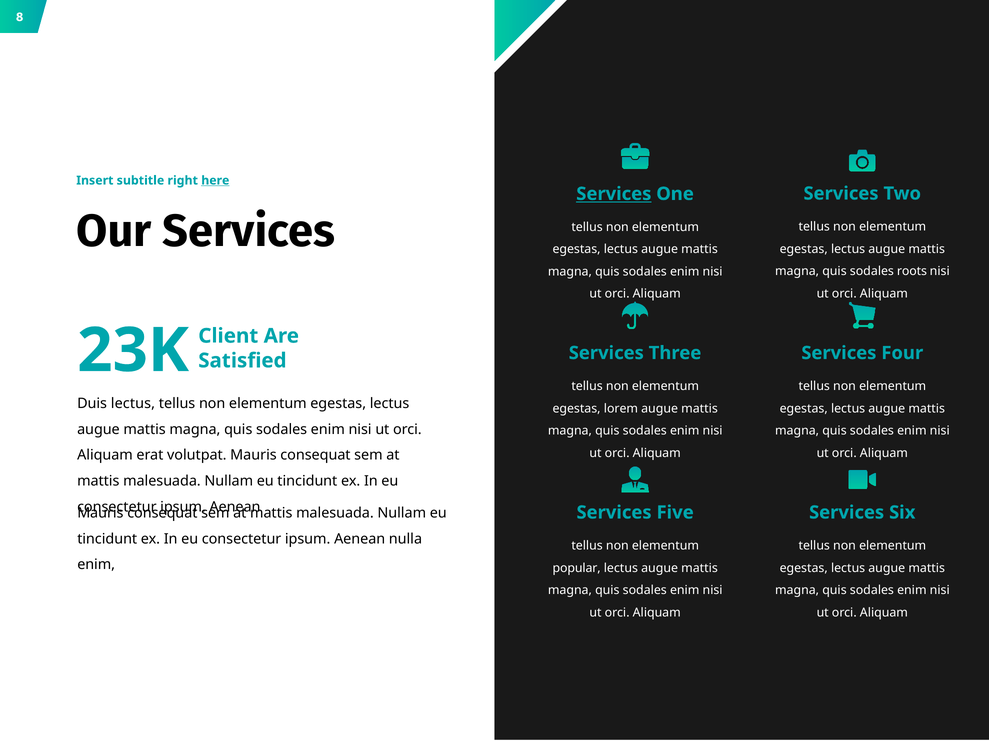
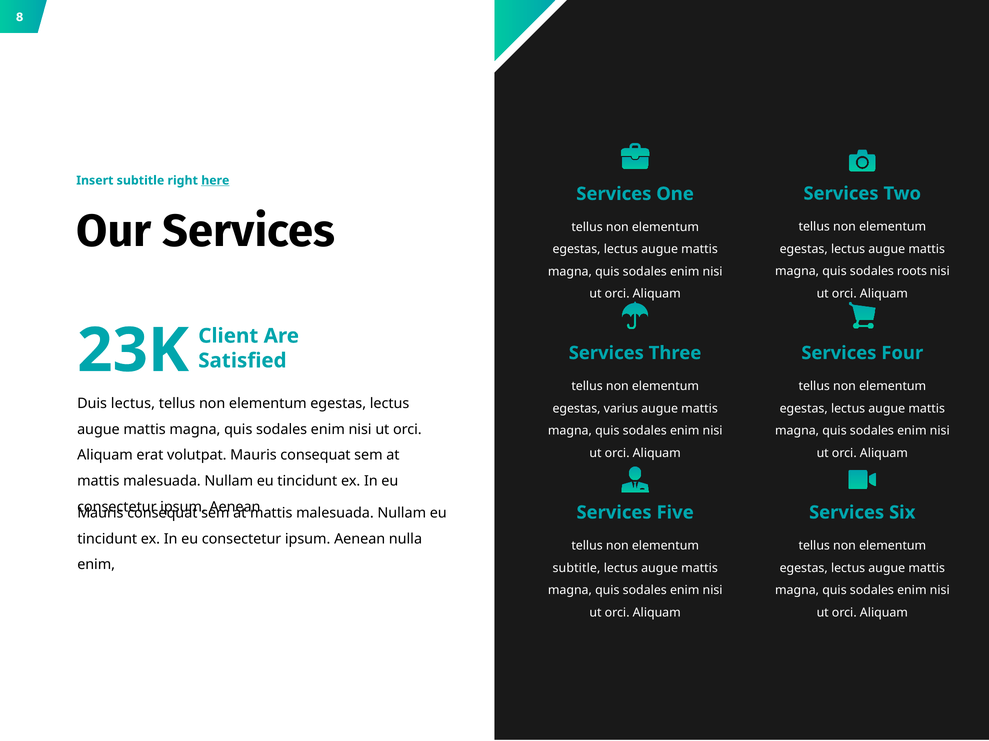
Services underline: present -> none (614, 194)
lorem: lorem -> varius (621, 409)
popular: popular -> subtitle (576, 569)
